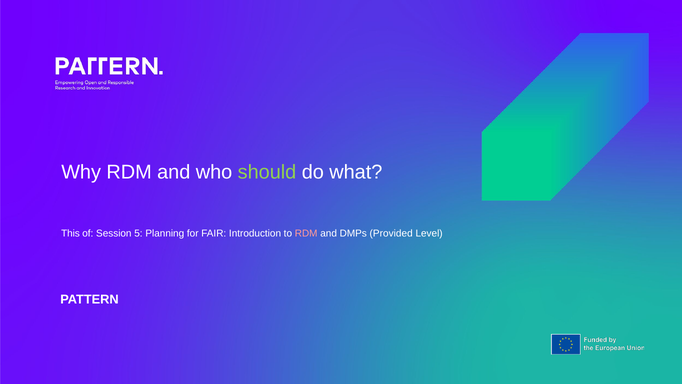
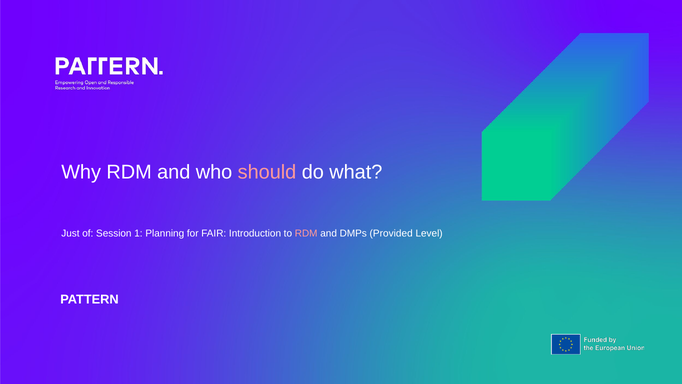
should colour: light green -> pink (267, 172)
This: This -> Just (70, 233)
5: 5 -> 1 (138, 233)
